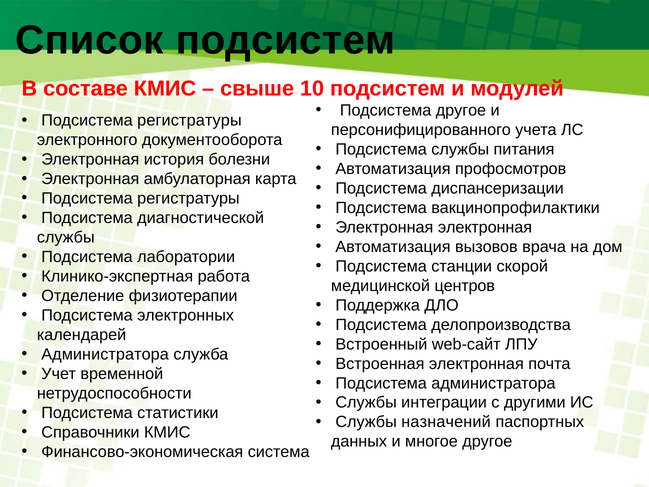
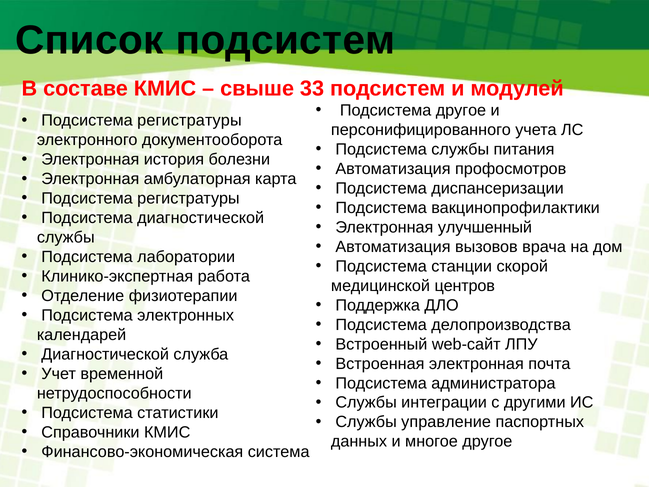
10: 10 -> 33 (312, 89)
Электронная электронная: электронная -> улучшенный (485, 227)
Администратора: Администратора -> Диагностической (105, 354)
назначений: назначений -> управление (446, 422)
